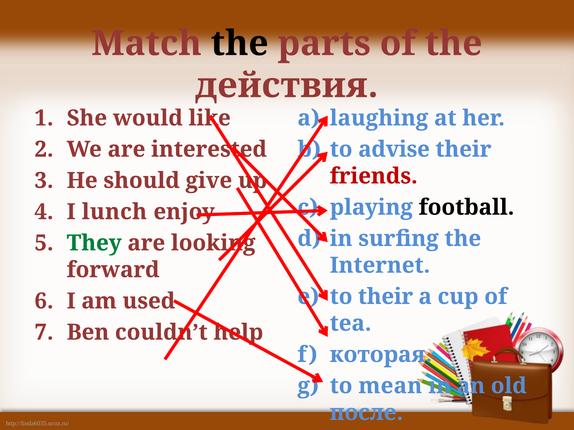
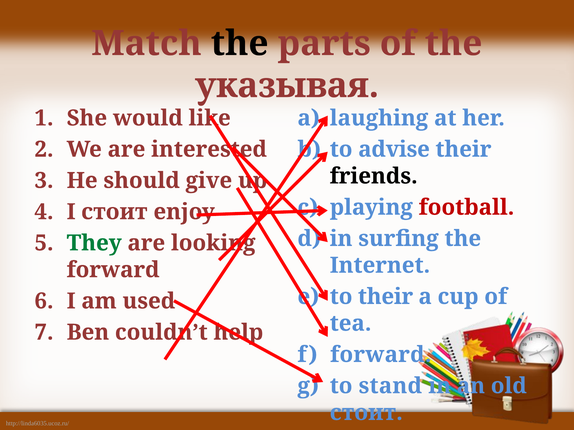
действия: действия -> указывая (287, 86)
friends colour: red -> black (374, 176)
football colour: black -> red (466, 208)
I lunch: lunch -> стоит (114, 212)
которая: которая -> forward (381, 355)
mean: mean -> stand (390, 386)
после: после -> стоит (366, 413)
